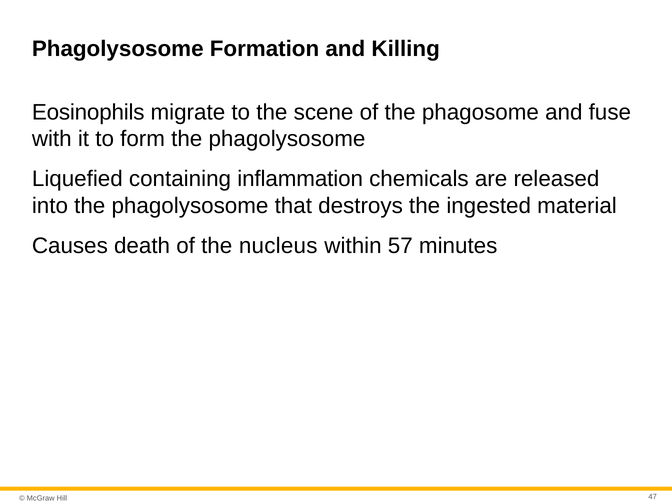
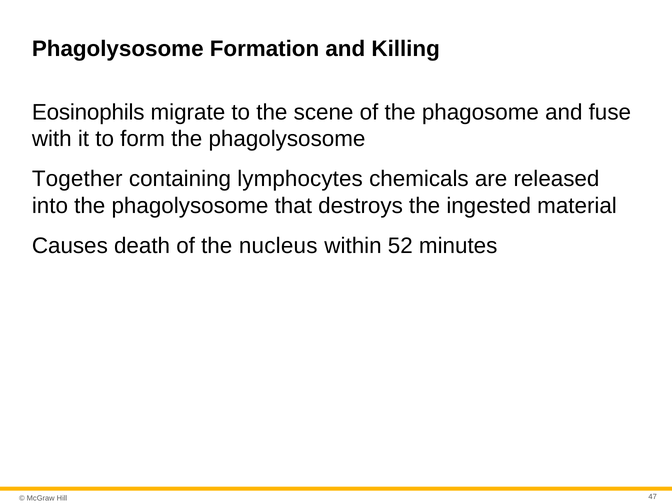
Liquefied: Liquefied -> Together (77, 179)
inflammation: inflammation -> lymphocytes (300, 179)
57: 57 -> 52 (400, 246)
